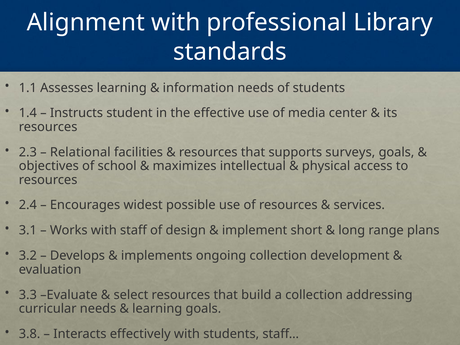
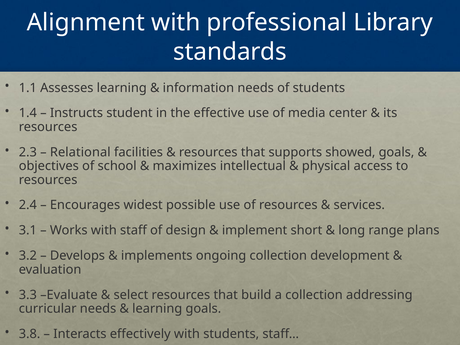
surveys: surveys -> showed (350, 152)
